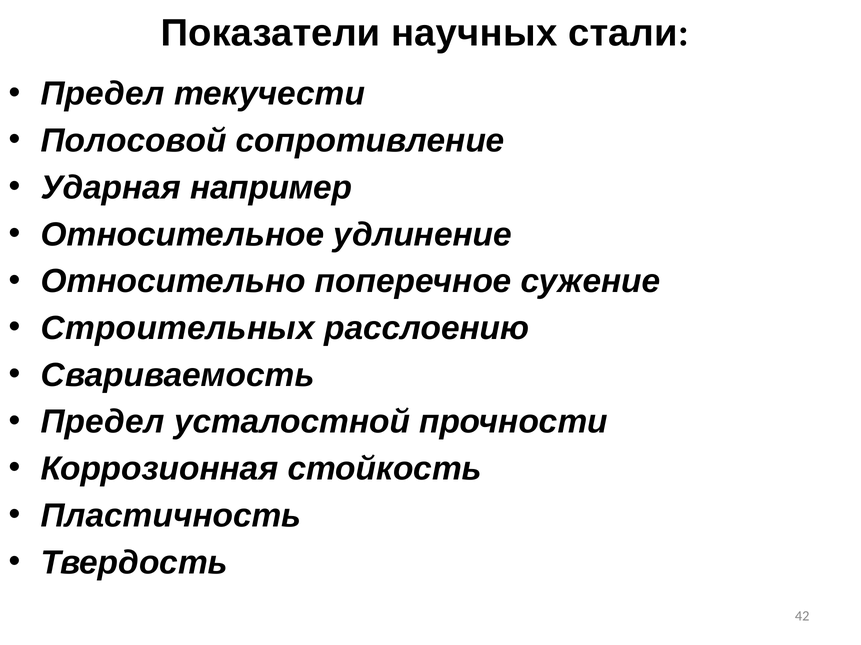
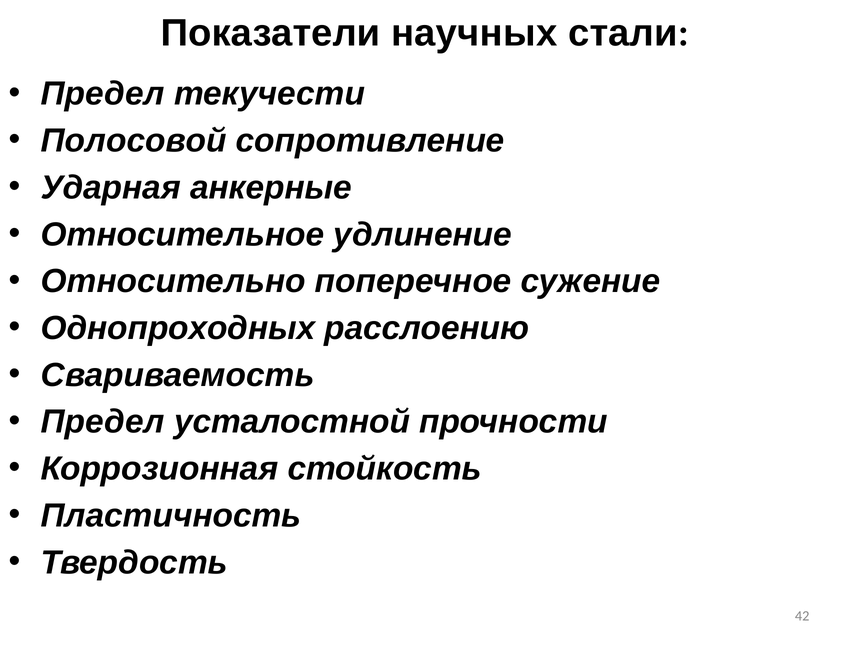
например: например -> анкерные (271, 188)
Строительных: Строительных -> Однопроходных (178, 329)
